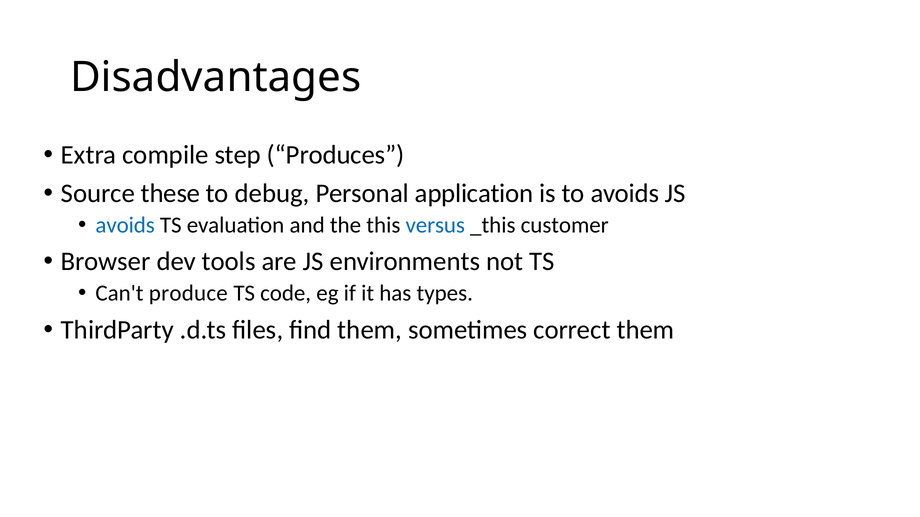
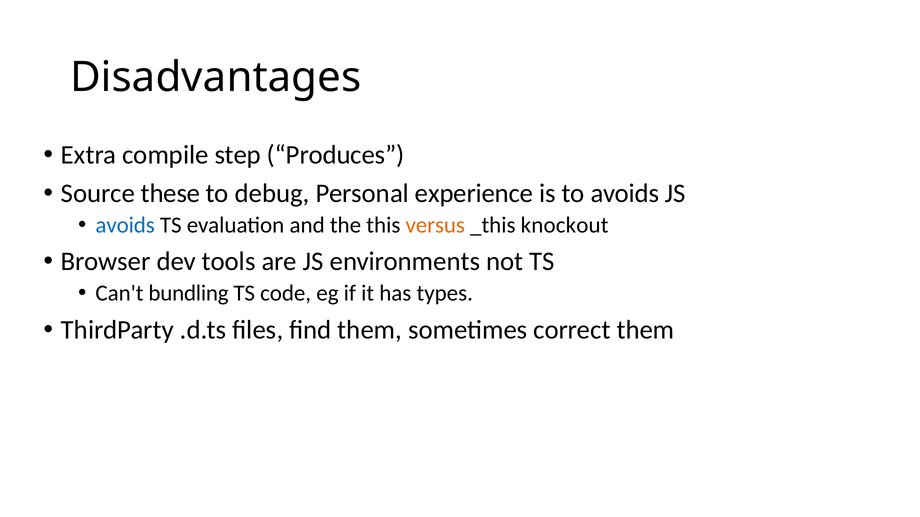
application: application -> experience (474, 194)
versus colour: blue -> orange (435, 225)
customer: customer -> knockout (565, 225)
produce: produce -> bundling (189, 294)
